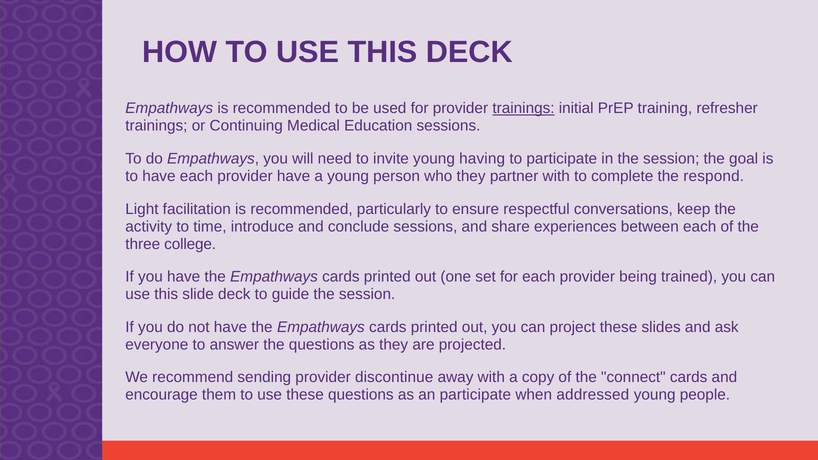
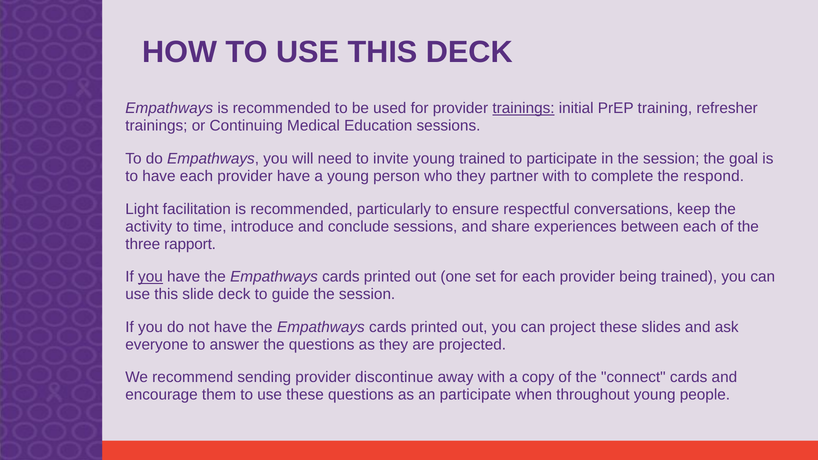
young having: having -> trained (482, 159)
college: college -> rapport (190, 244)
you underline: none -> present (150, 277)
addressed: addressed -> throughout (593, 395)
